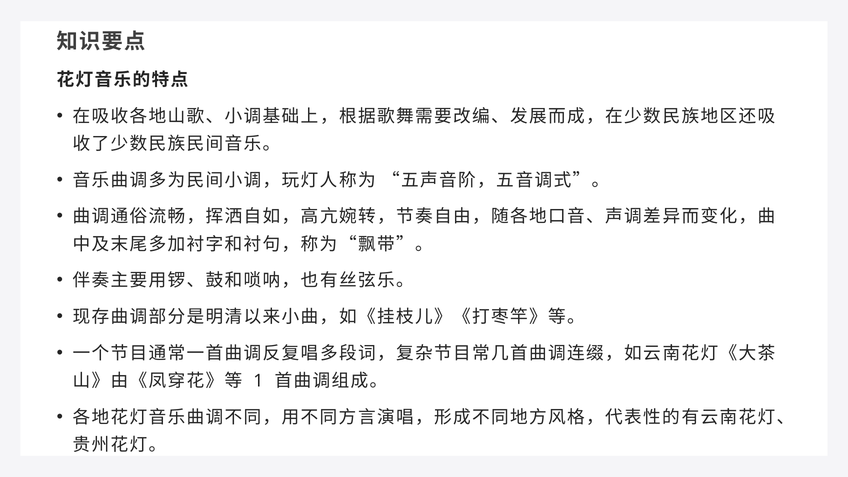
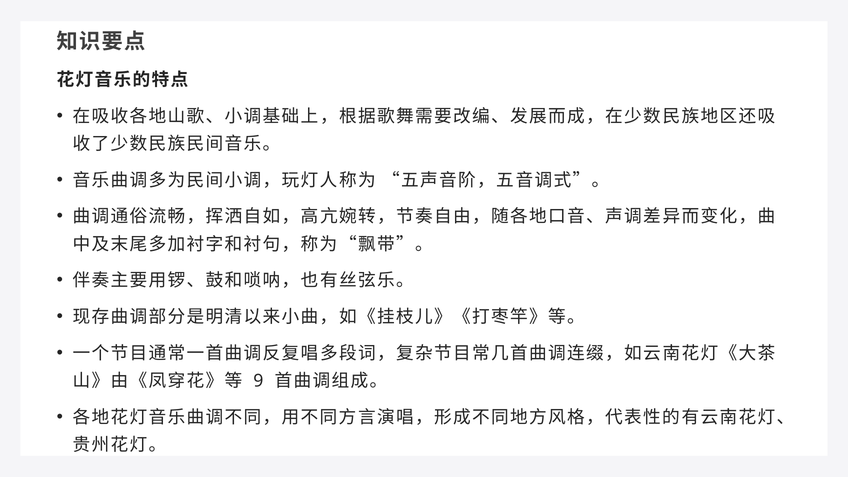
1: 1 -> 9 (258, 381)
